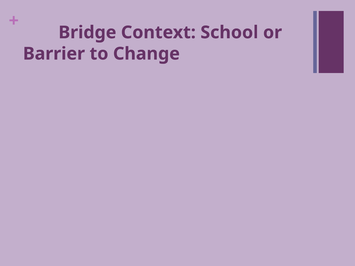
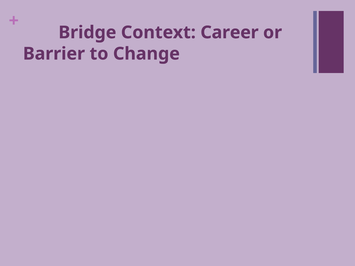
School: School -> Career (230, 32)
